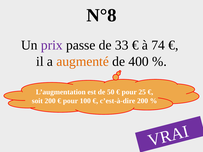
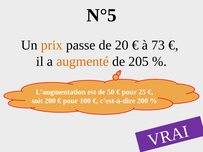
N°8: N°8 -> N°5 (101, 15)
prix colour: purple -> orange (52, 45)
33: 33 -> 20 (122, 45)
74: 74 -> 73 (158, 45)
400: 400 -> 205 (139, 62)
